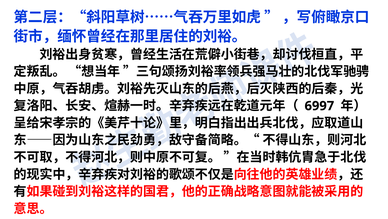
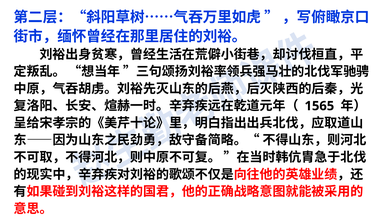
6997: 6997 -> 1565 (319, 106)
